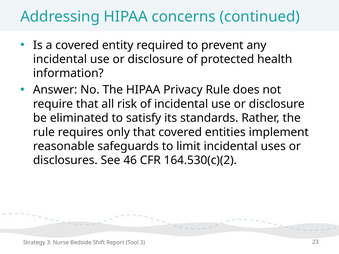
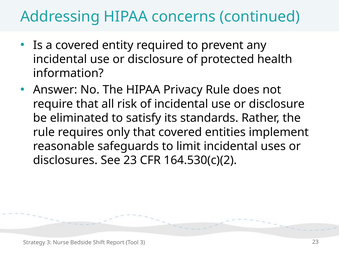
See 46: 46 -> 23 (130, 161)
